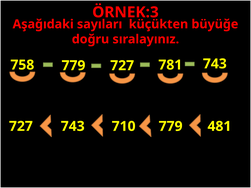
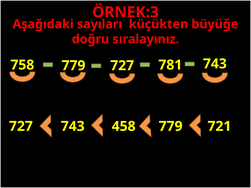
710: 710 -> 458 (124, 126)
481: 481 -> 721 (219, 126)
